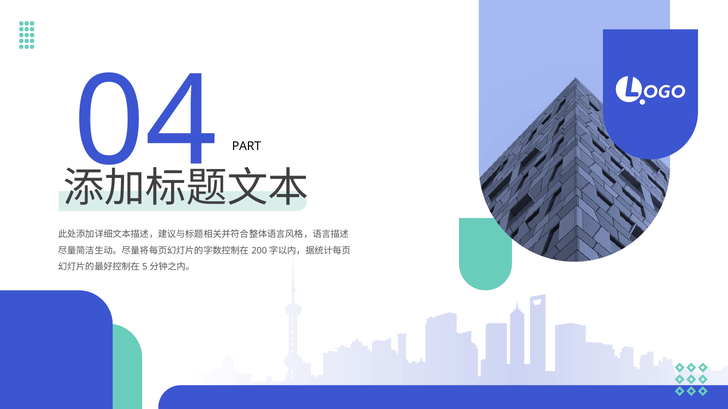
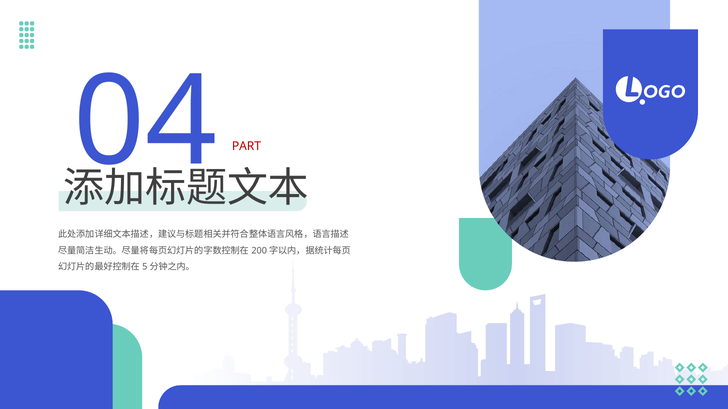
PART colour: black -> red (246, 147)
